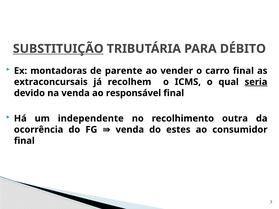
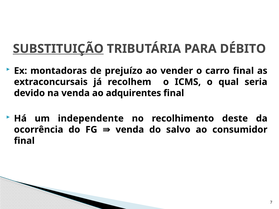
parente: parente -> prejuízo (124, 71)
seria underline: present -> none (256, 82)
responsável: responsável -> adquirentes (134, 93)
outra: outra -> deste (235, 119)
estes: estes -> salvo (178, 130)
